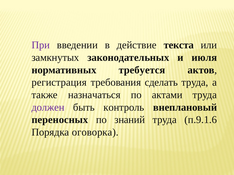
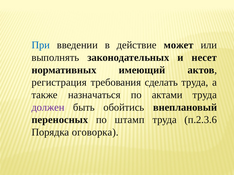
При colour: purple -> blue (41, 45)
текста: текста -> может (179, 45)
замкнутых: замкнутых -> выполнять (55, 58)
июля: июля -> несет (204, 58)
требуется: требуется -> имеющий (142, 70)
контроль: контроль -> обойтись (124, 108)
знаний: знаний -> штамп (130, 120)
п.9.1.6: п.9.1.6 -> п.2.3.6 (201, 120)
